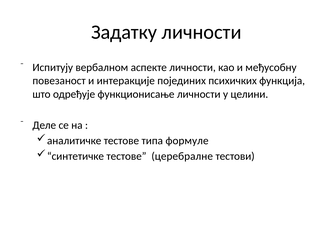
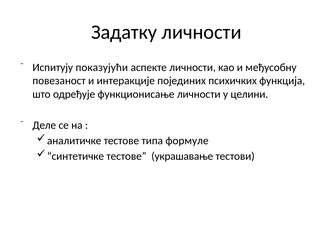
вербалном: вербалном -> показујући (102, 67)
церебралне: церебралне -> украшавање (182, 156)
